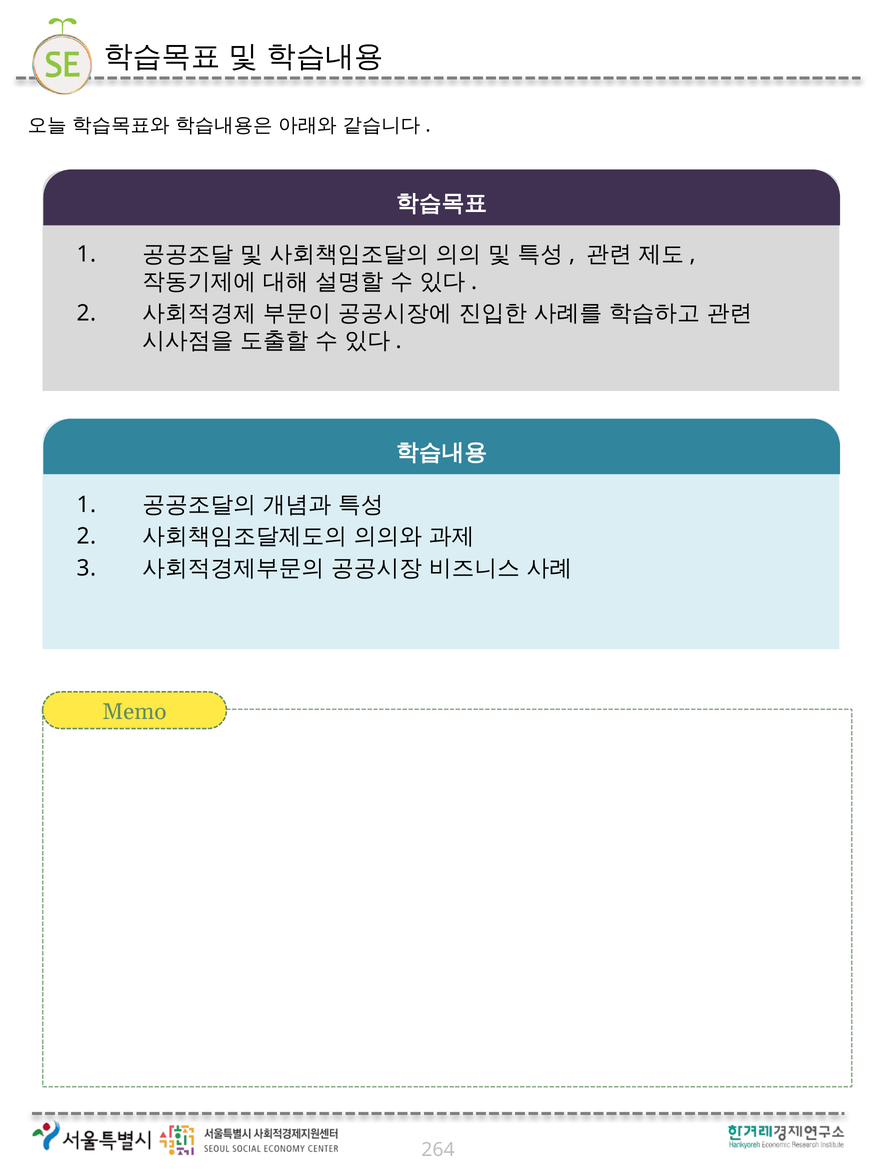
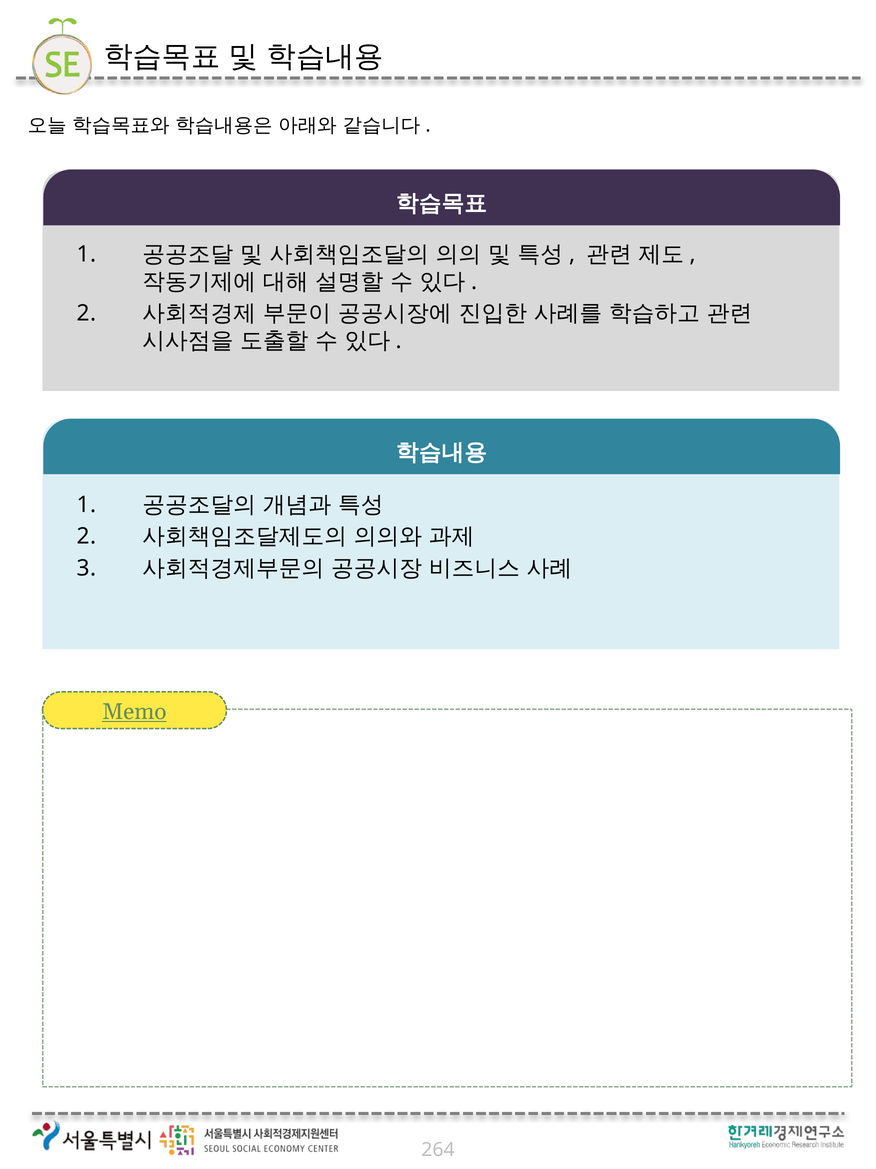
Memo underline: none -> present (134, 711)
